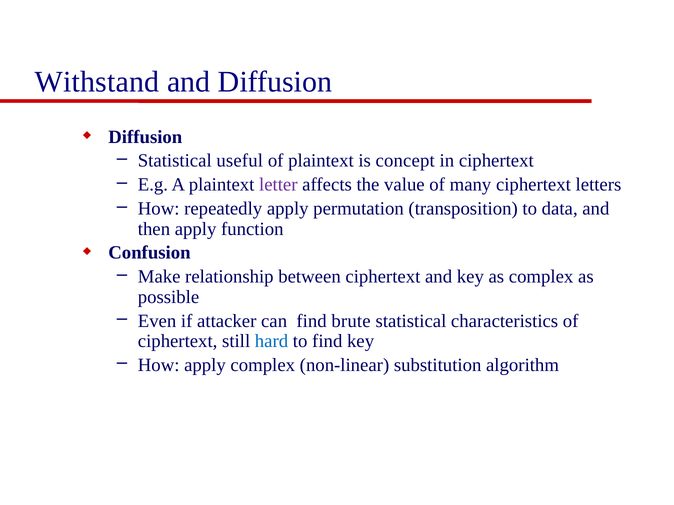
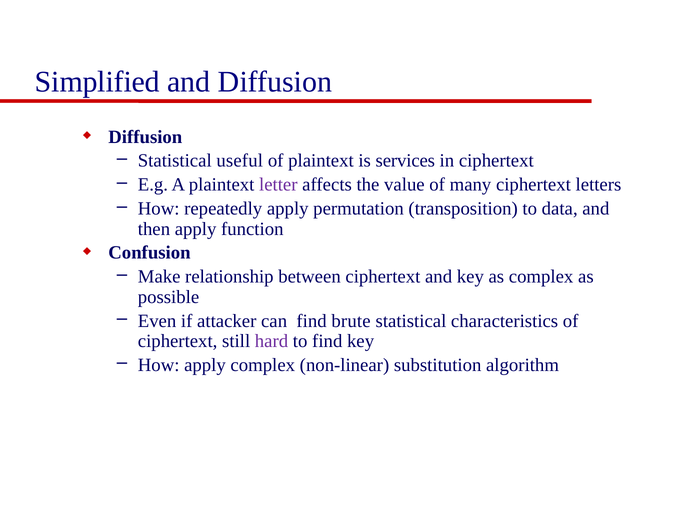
Withstand: Withstand -> Simplified (97, 82)
concept: concept -> services (405, 161)
hard colour: blue -> purple (272, 341)
